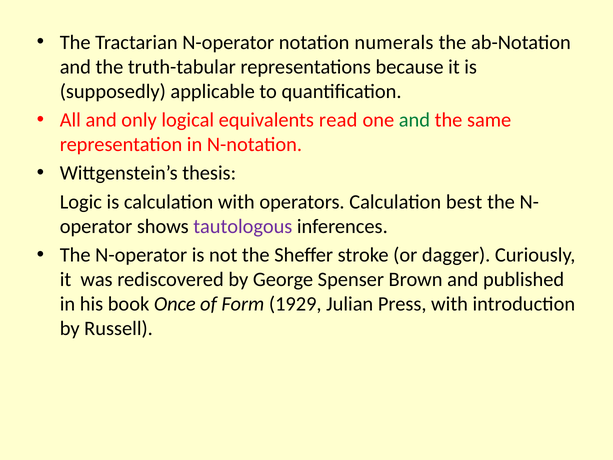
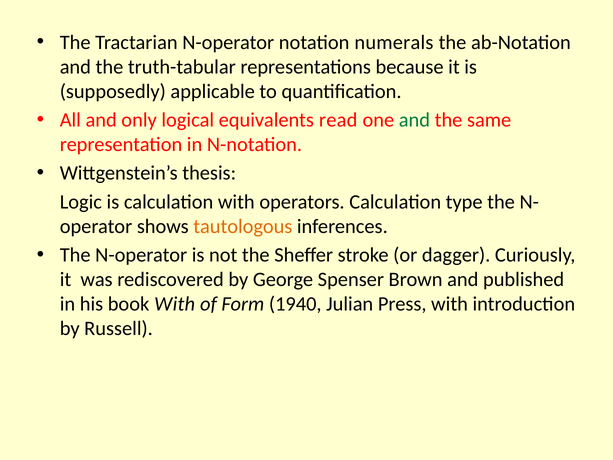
best: best -> type (464, 202)
tautologous colour: purple -> orange (243, 226)
book Once: Once -> With (175, 304)
1929: 1929 -> 1940 (295, 304)
